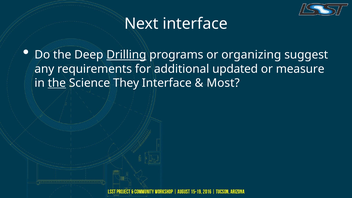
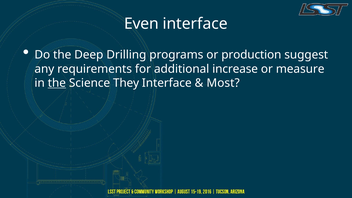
Next: Next -> Even (141, 24)
Drilling underline: present -> none (126, 55)
organizing: organizing -> production (251, 55)
updated: updated -> increase (235, 69)
